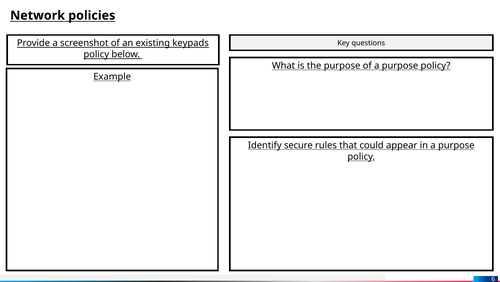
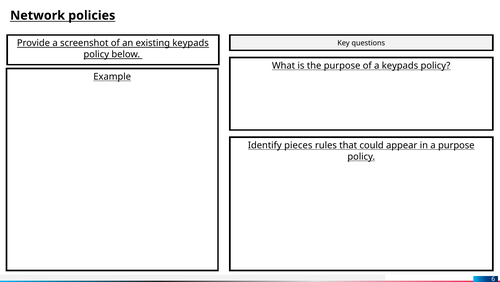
of a purpose: purpose -> keypads (400, 65)
secure: secure -> pieces (298, 145)
